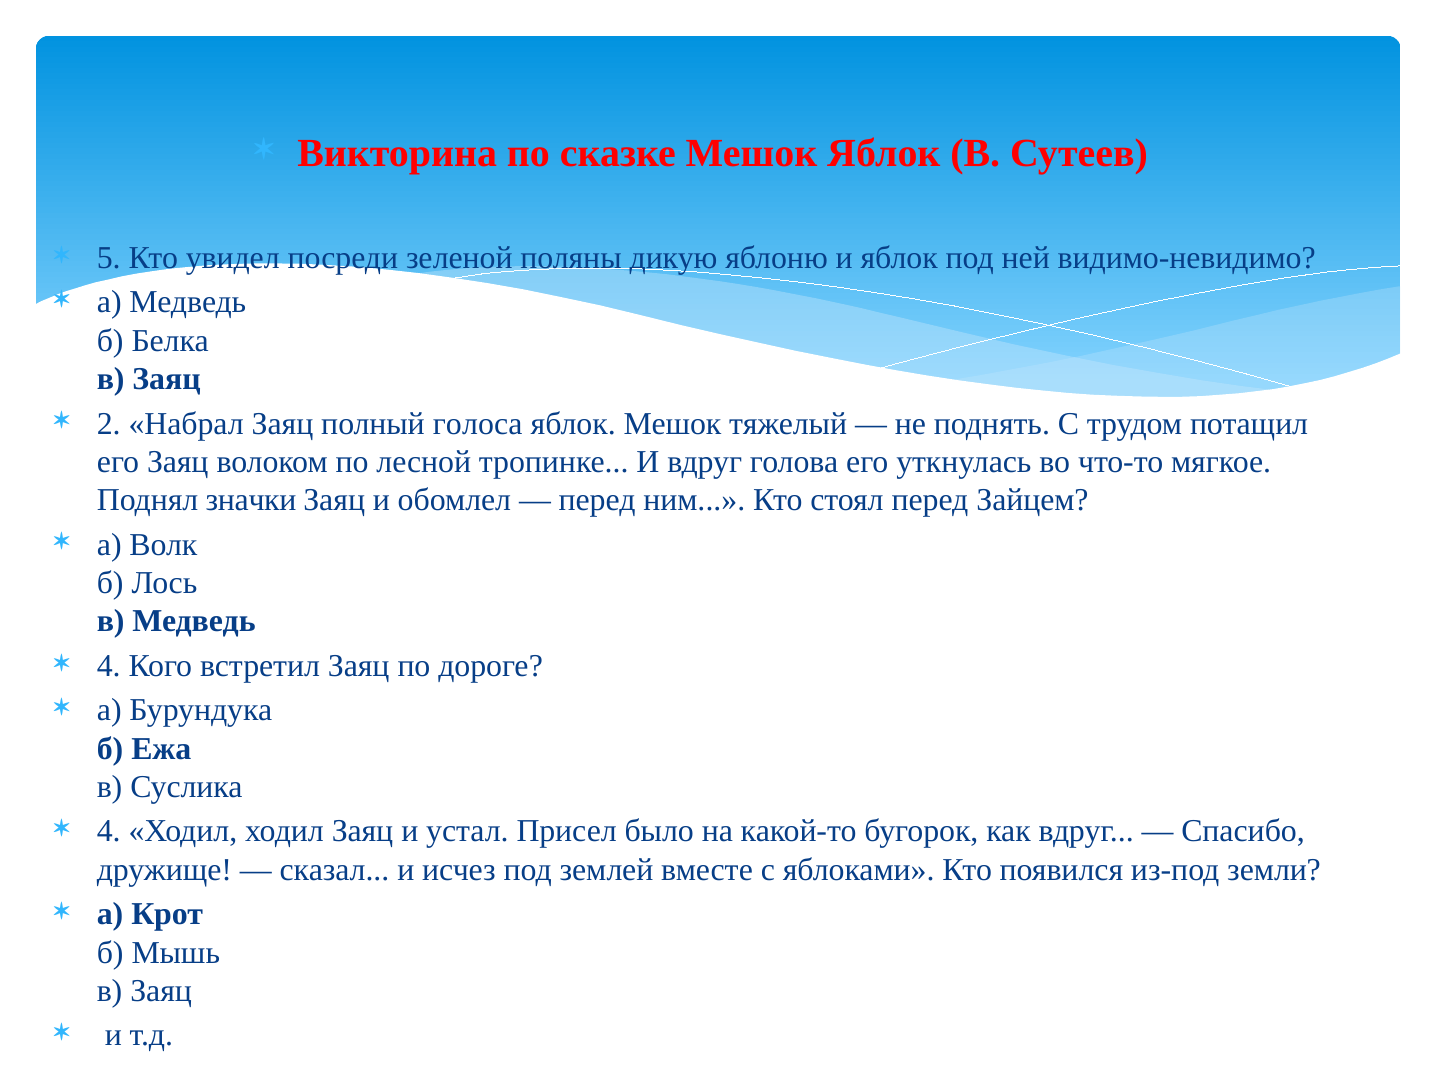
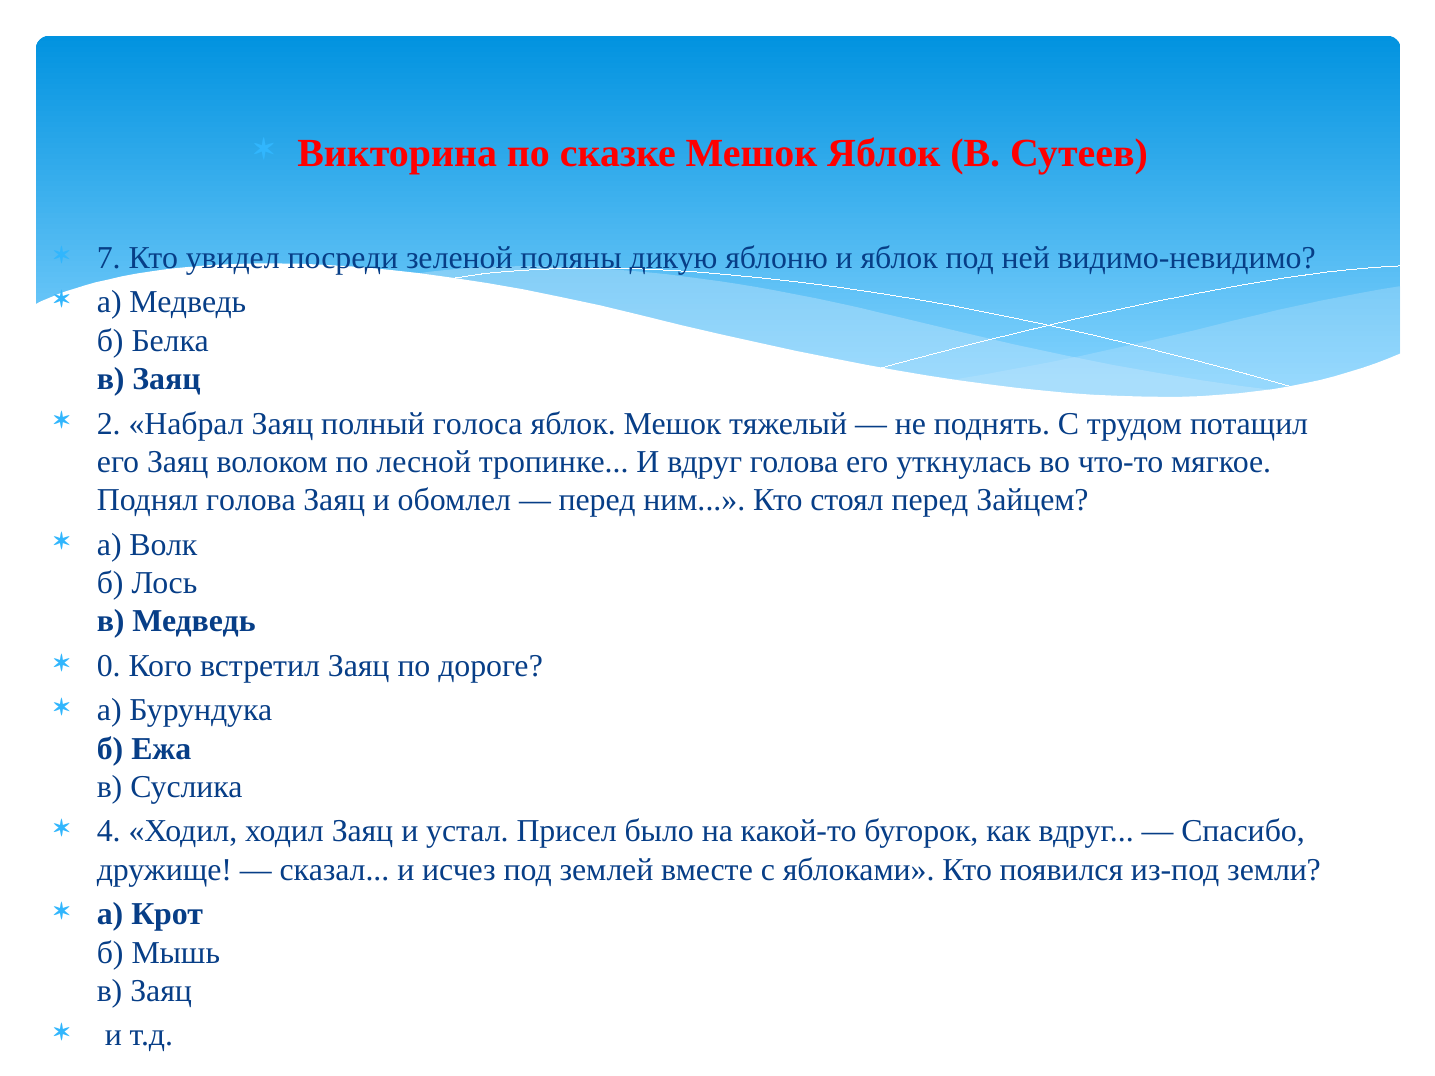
5: 5 -> 7 (109, 258)
Поднял значки: значки -> голова (251, 500)
4: 4 -> 0 (109, 666)
